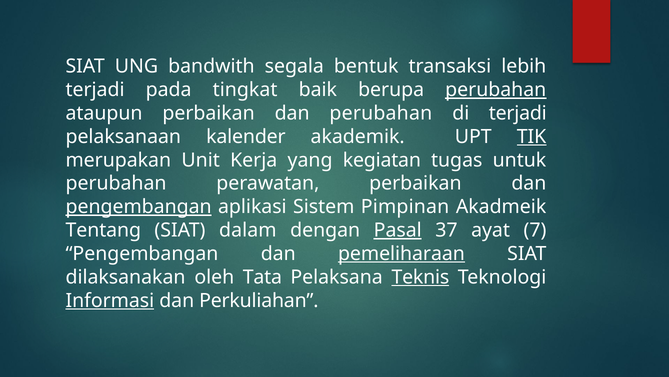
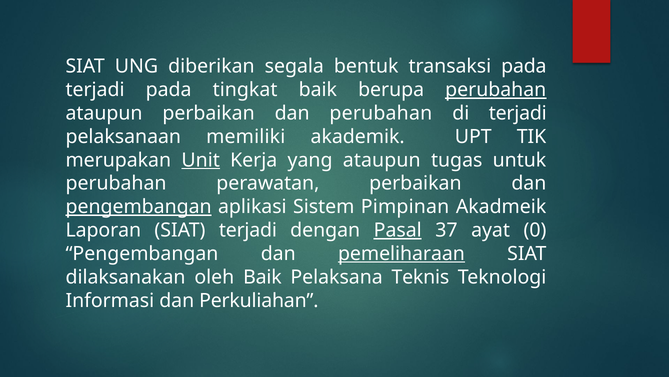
bandwith: bandwith -> diberikan (211, 66)
transaksi lebih: lebih -> pada (524, 66)
kalender: kalender -> memiliki (246, 136)
TIK underline: present -> none (532, 136)
Unit underline: none -> present (201, 160)
yang kegiatan: kegiatan -> ataupun (382, 160)
Tentang: Tentang -> Laporan (103, 230)
SIAT dalam: dalam -> terjadi (248, 230)
7: 7 -> 0 (535, 230)
oleh Tata: Tata -> Baik (262, 277)
Teknis underline: present -> none (420, 277)
Informasi underline: present -> none (110, 300)
